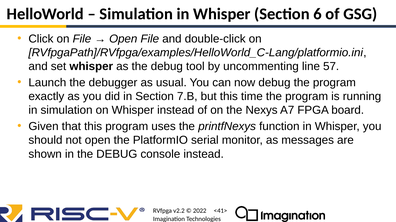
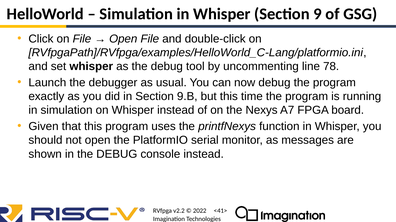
6: 6 -> 9 (318, 14)
57: 57 -> 78 (331, 67)
7.B: 7.B -> 9.B (187, 97)
